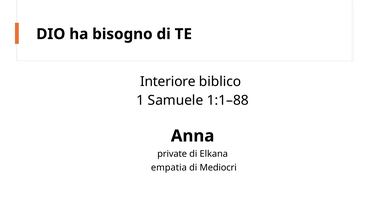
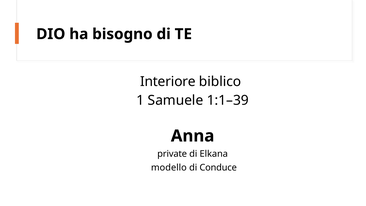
1:1–88: 1:1–88 -> 1:1–39 (228, 100)
empatia: empatia -> modello (169, 167)
Mediocri: Mediocri -> Conduce (218, 167)
